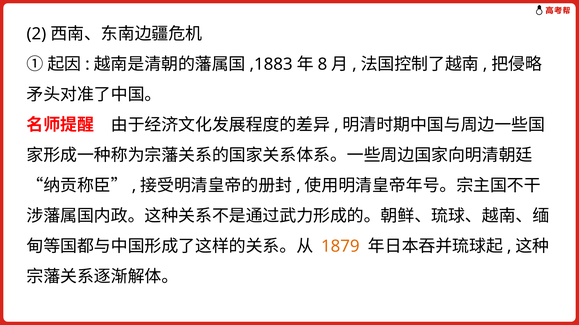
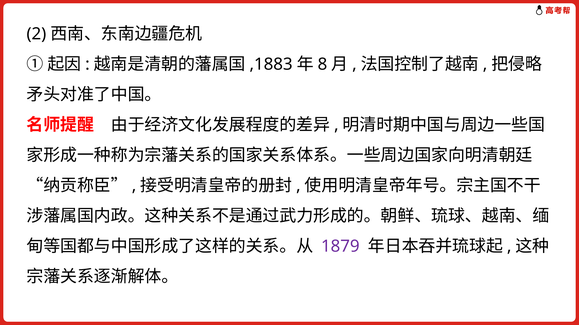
1879 colour: orange -> purple (340, 247)
